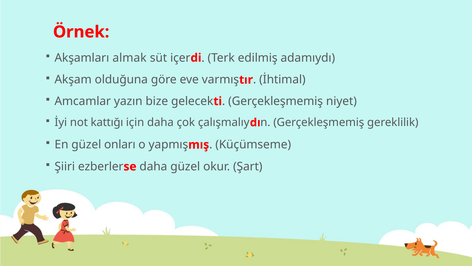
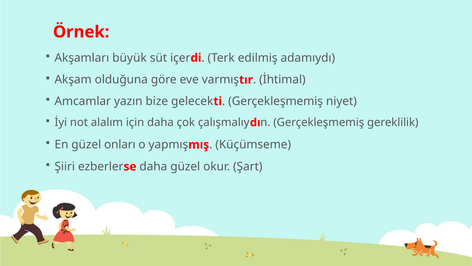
almak: almak -> büyük (130, 58)
kattığı: kattığı -> alalım (107, 122)
